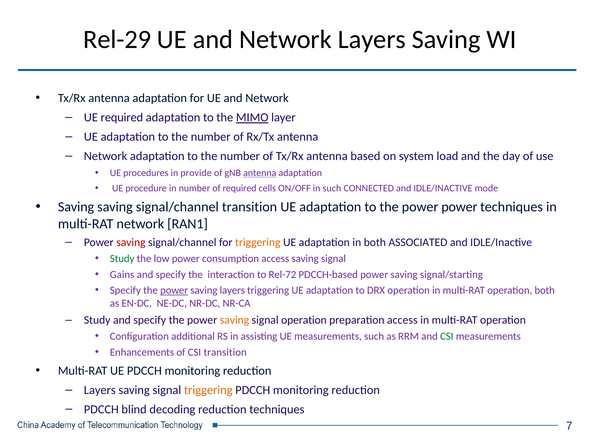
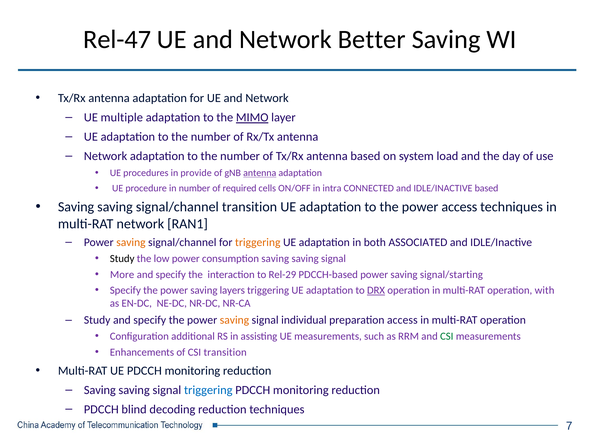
Rel-29: Rel-29 -> Rel-47 (117, 39)
Network Layers: Layers -> Better (372, 39)
UE required: required -> multiple (122, 117)
in such: such -> intra (332, 188)
IDLE/INACTIVE mode: mode -> based (486, 188)
power power: power -> access (459, 207)
saving colour: red -> orange (131, 242)
Study colour: green -> black (122, 258)
consumption access: access -> saving (275, 258)
Gains: Gains -> More (122, 274)
Rel-72: Rel-72 -> Rel-29 (282, 274)
power underline: present -> none (174, 290)
DRX underline: none -> present (376, 290)
operation both: both -> with (545, 290)
signal operation: operation -> individual (304, 320)
Layers: Layers -> Saving (100, 390)
triggering colour: orange -> blue (208, 390)
